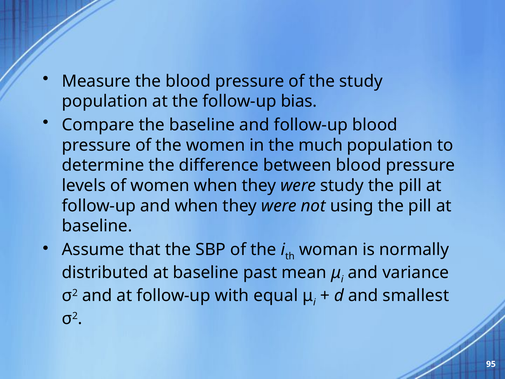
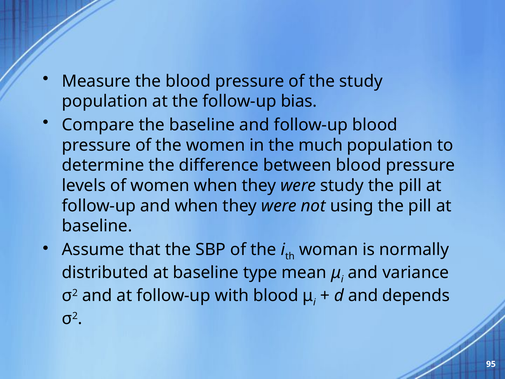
past: past -> type (260, 272)
with equal: equal -> blood (276, 295)
smallest: smallest -> depends (416, 295)
